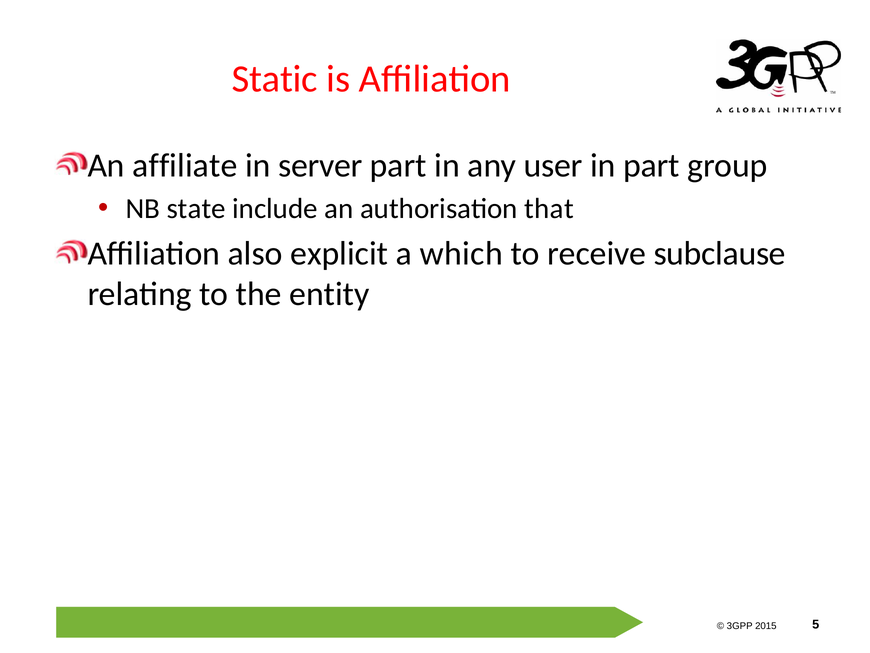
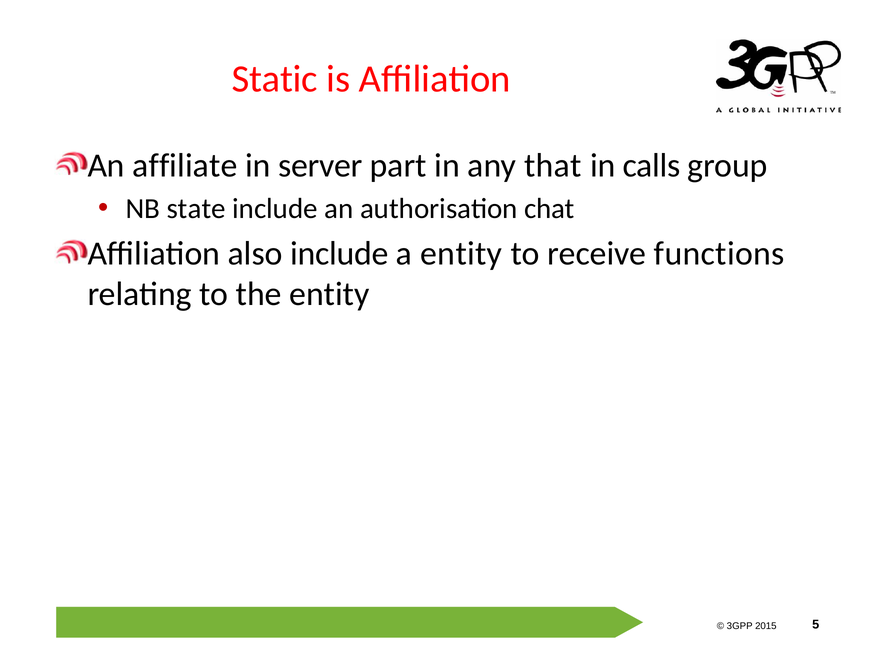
user: user -> that (553, 165)
in part: part -> calls (651, 165)
that: that -> chat (549, 209)
also explicit: explicit -> include (339, 253)
a which: which -> entity (461, 253)
subclause: subclause -> functions (719, 253)
